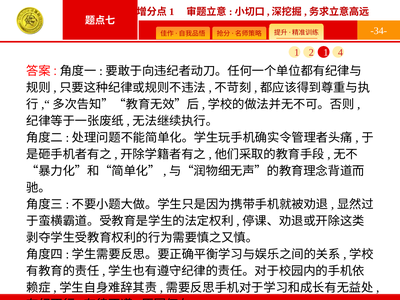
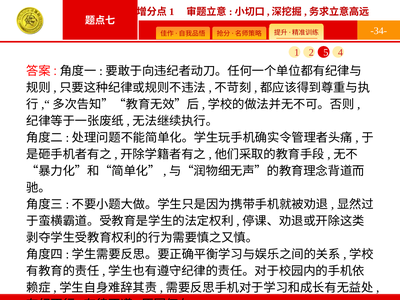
2 1: 1 -> 5 (326, 53)
